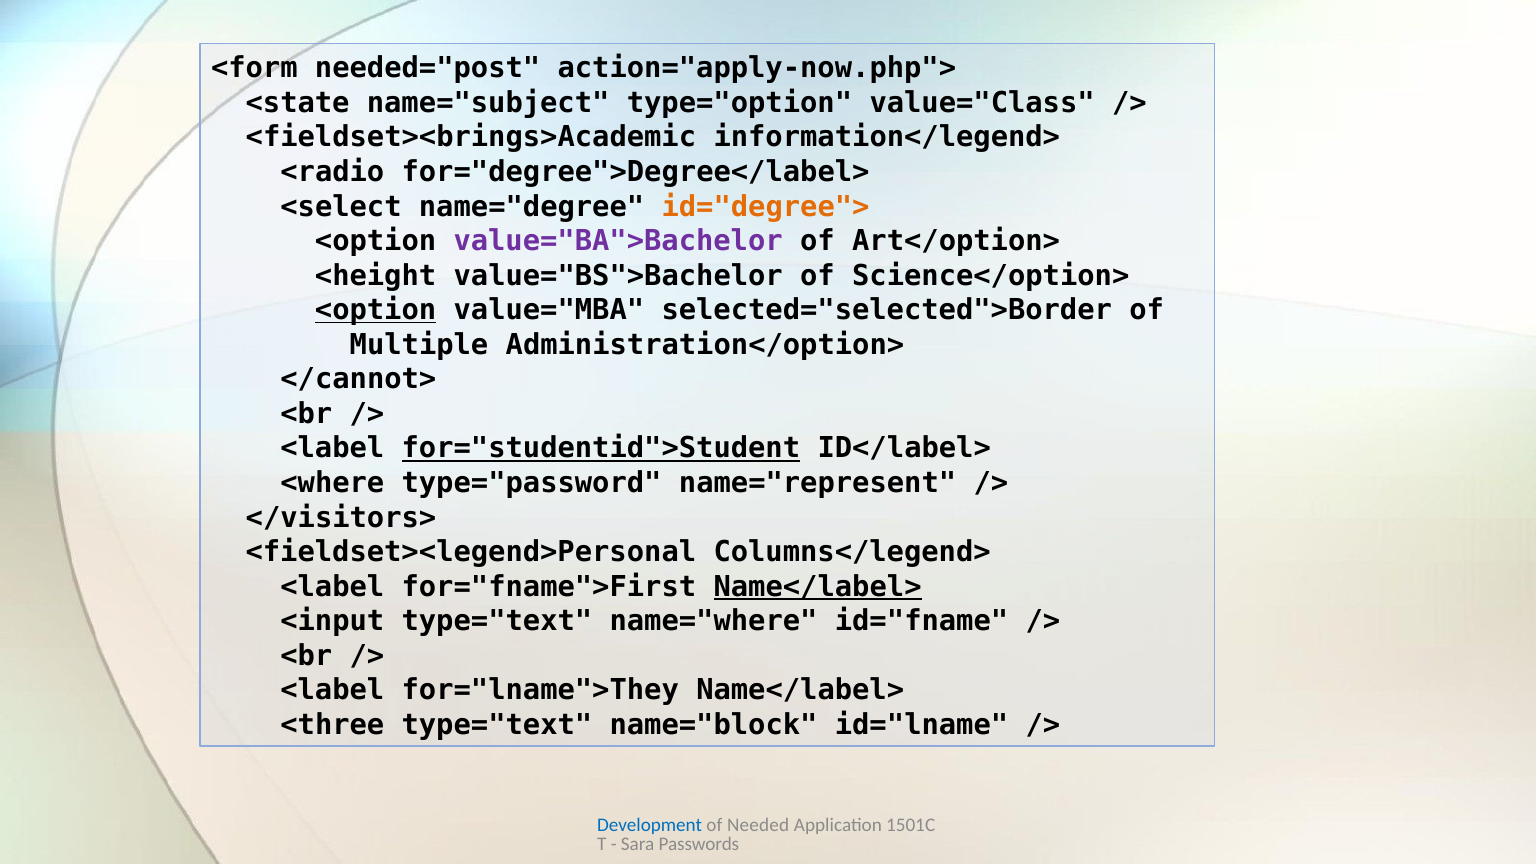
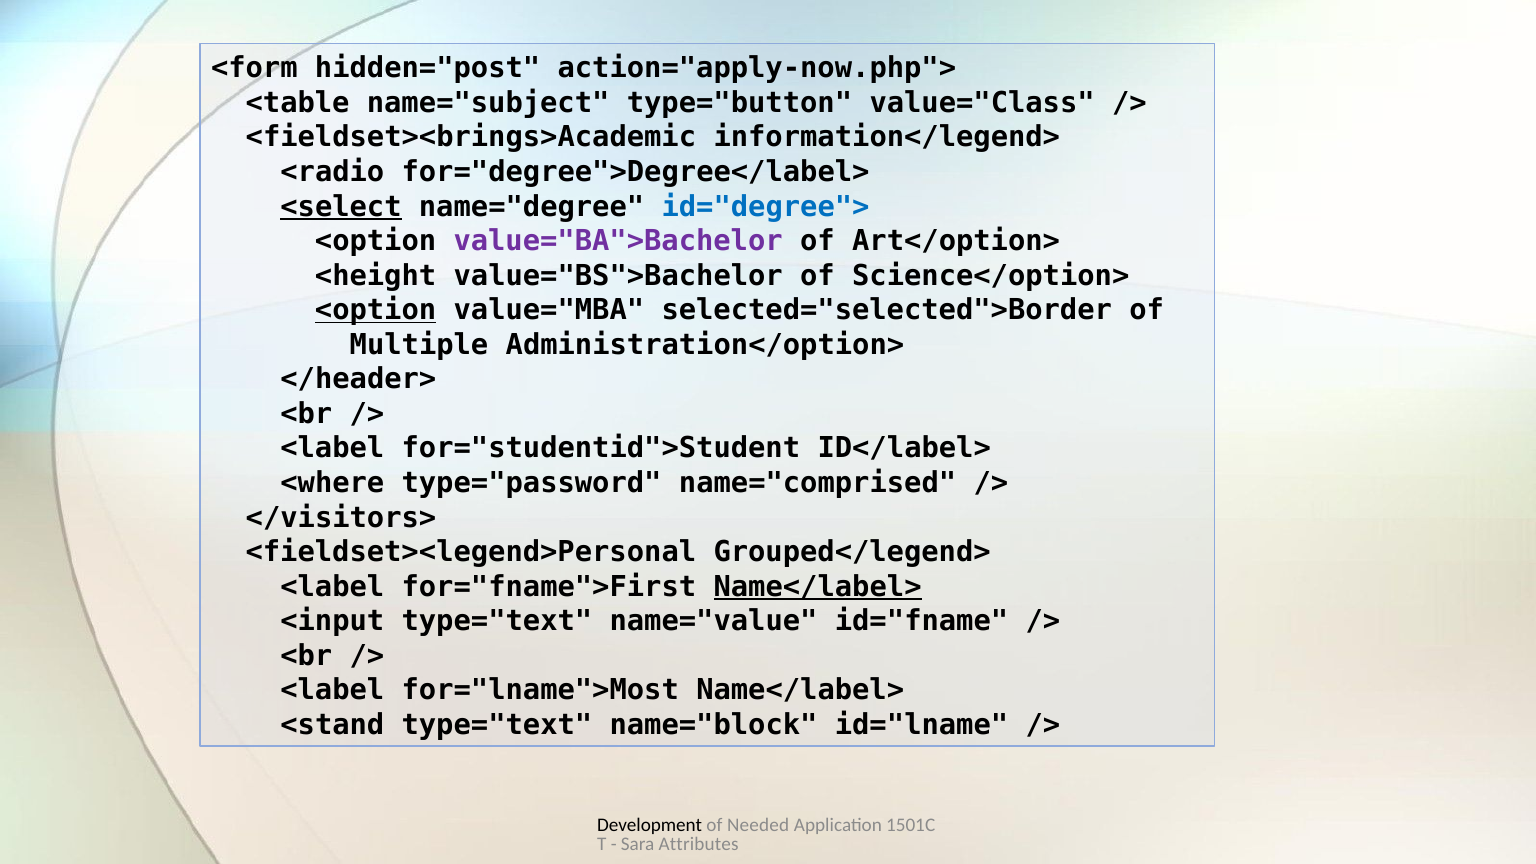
needed="post: needed="post -> hidden="post (428, 68)
<state: <state -> <table (298, 103)
type="option: type="option -> type="button (739, 103)
<select underline: none -> present (341, 207)
id="degree"> colour: orange -> blue (766, 207)
</cannot>: </cannot> -> </header> (358, 379)
for="studentid">Student underline: present -> none (601, 448)
name="represent: name="represent -> name="comprised (818, 483)
Columns</legend>: Columns</legend> -> Grouped</legend> (852, 552)
name="where: name="where -> name="value (714, 621)
for="lname">They: for="lname">They -> for="lname">Most (540, 690)
<three: <three -> <stand (332, 725)
Development colour: blue -> black (650, 825)
Passwords: Passwords -> Attributes (699, 844)
